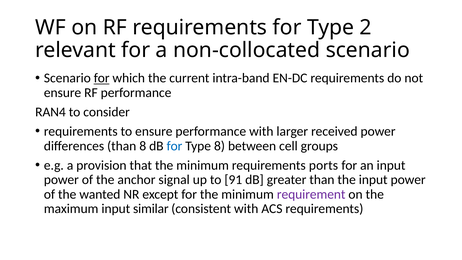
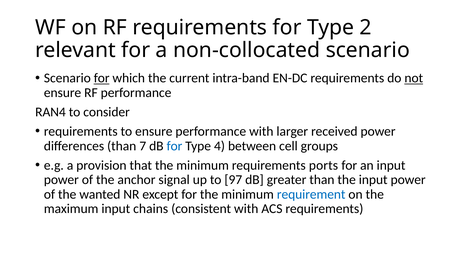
not underline: none -> present (414, 78)
than 8: 8 -> 7 (143, 146)
Type 8: 8 -> 4 (219, 146)
91: 91 -> 97 (233, 180)
requirement colour: purple -> blue (311, 194)
similar: similar -> chains (151, 209)
